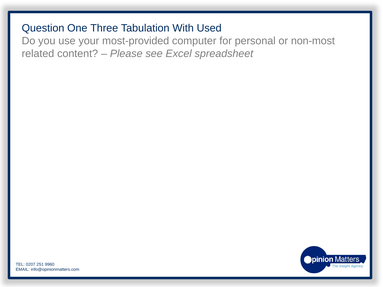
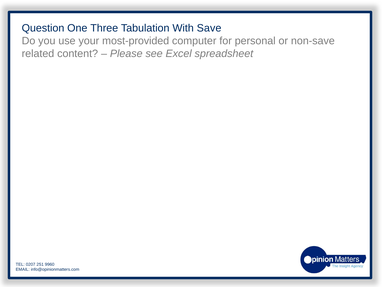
Used: Used -> Save (209, 28)
non-most: non-most -> non-save (313, 41)
